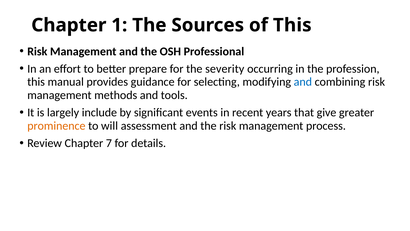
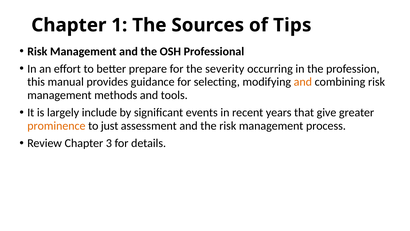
of This: This -> Tips (292, 25)
and colour: blue -> orange (303, 82)
will: will -> just (110, 126)
7: 7 -> 3 (109, 143)
